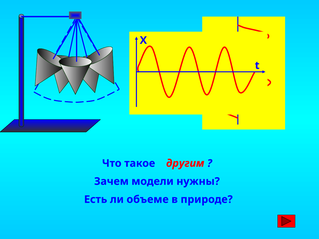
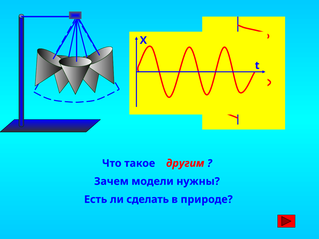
объеме: объеме -> сделать (148, 200)
